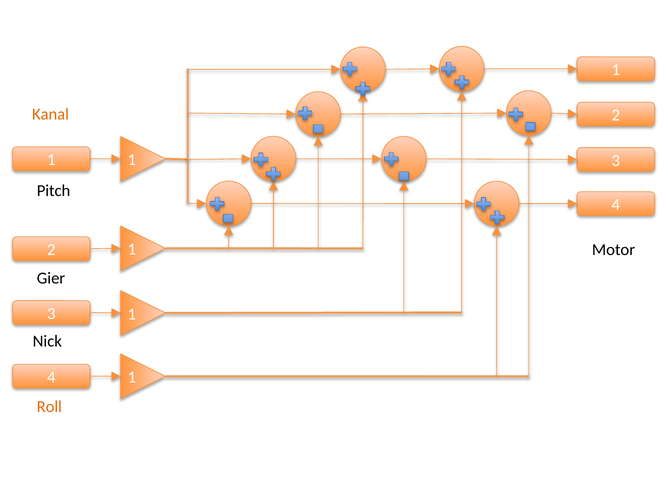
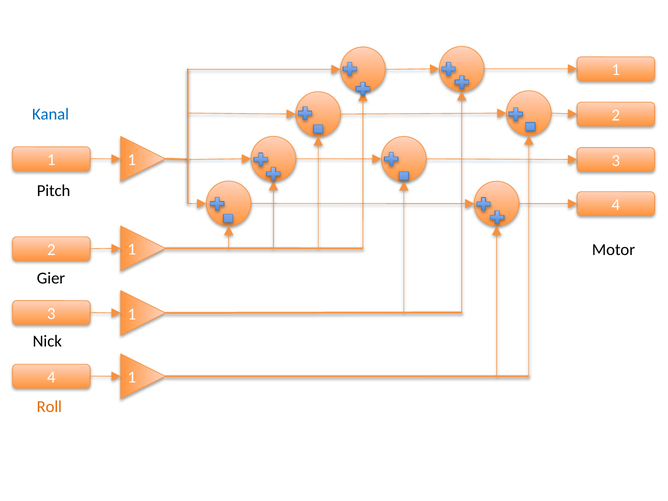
Kanal colour: orange -> blue (50, 114)
